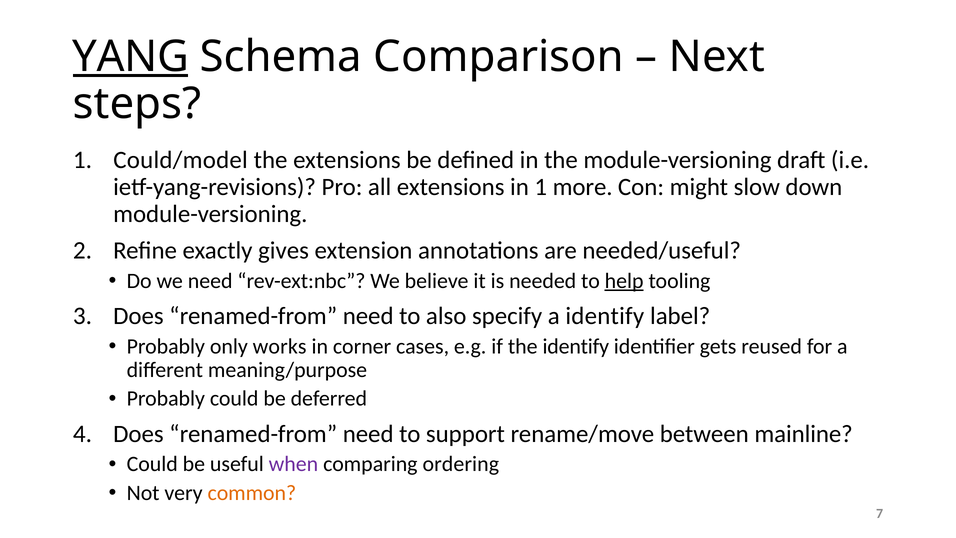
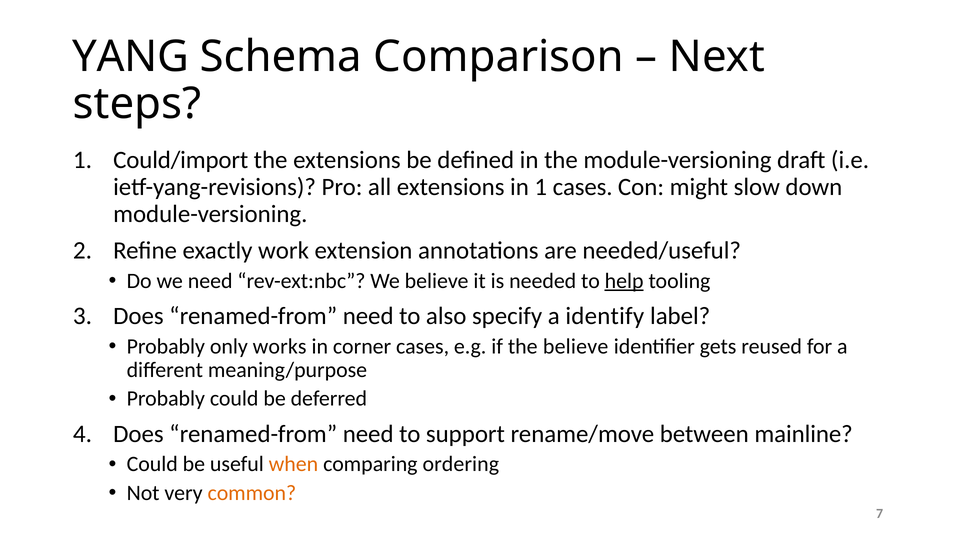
YANG underline: present -> none (131, 57)
Could/model: Could/model -> Could/import (181, 160)
1 more: more -> cases (583, 187)
gives: gives -> work (284, 251)
the identify: identify -> believe (576, 346)
when colour: purple -> orange (293, 464)
